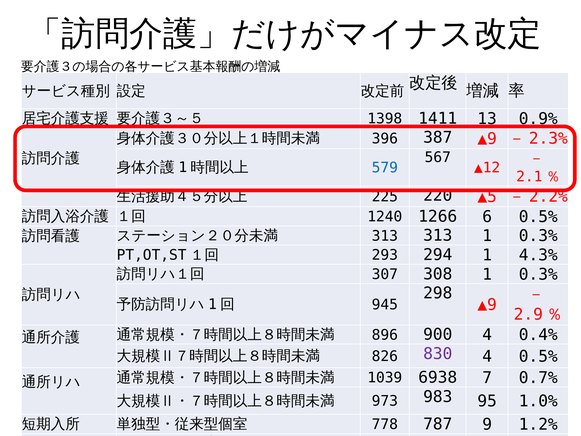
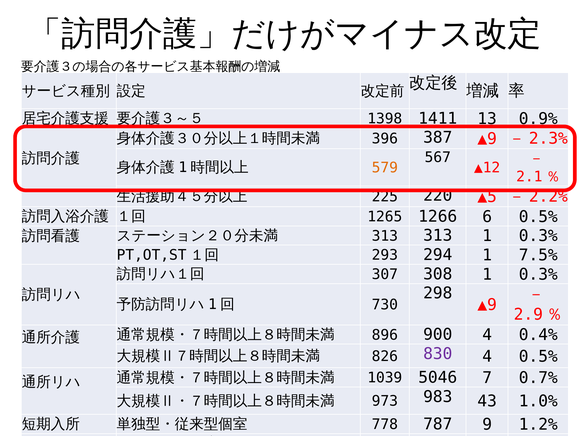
579 colour: blue -> orange (385, 168)
1240: 1240 -> 1265 (385, 217)
4.3%: 4.3% -> 7.5% (538, 255)
945: 945 -> 730 (385, 304)
6938: 6938 -> 5046 (438, 377)
95: 95 -> 43 (487, 401)
